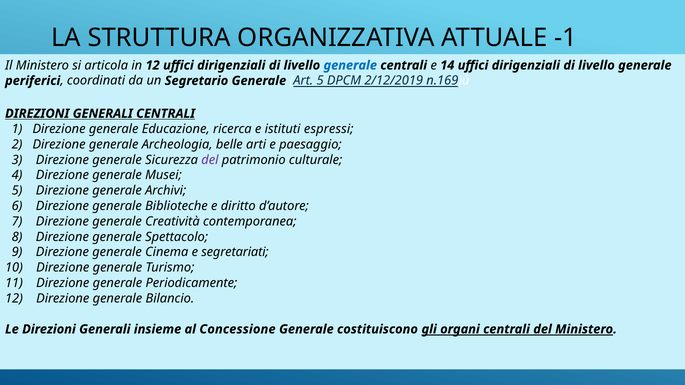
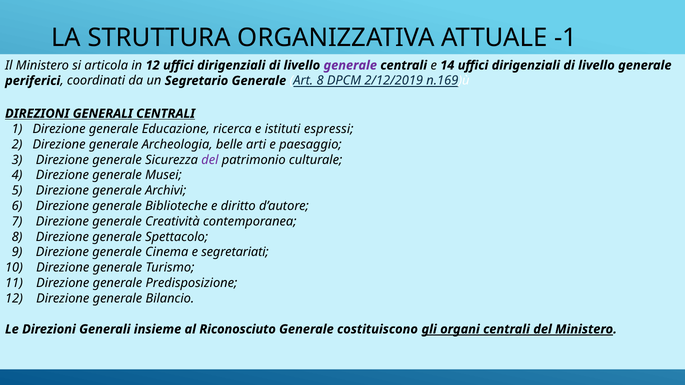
generale colour: blue -> purple (350, 65)
Art 5: 5 -> 8 (320, 81)
Periodicamente: Periodicamente -> Predisposizione (191, 283)
Concessione: Concessione -> Riconosciuto (238, 329)
